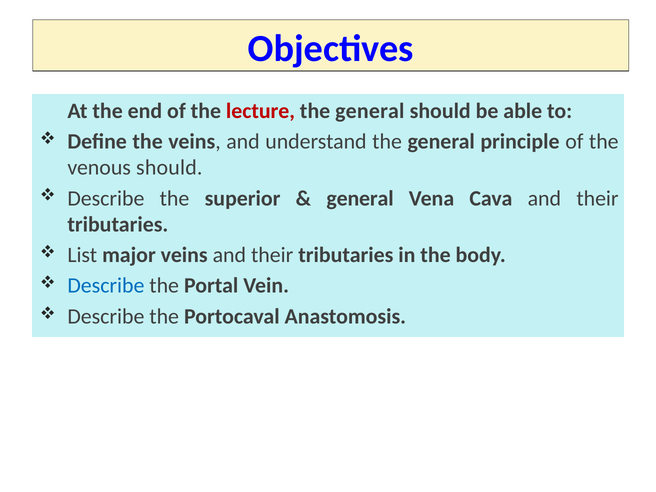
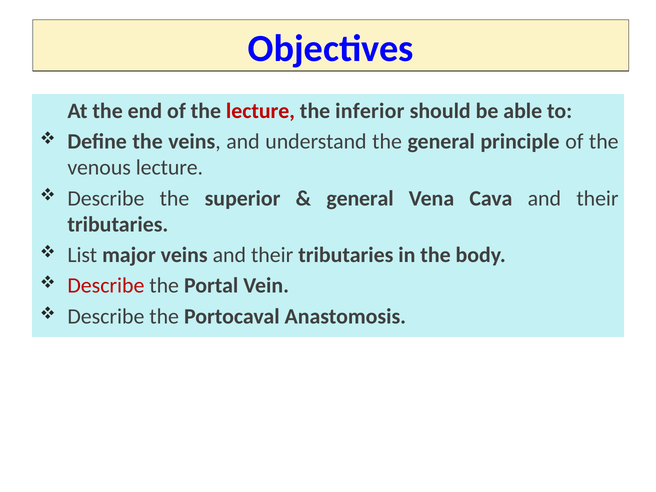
general: general -> inferior (370, 111)
venous should: should -> lecture (169, 168)
Describe colour: blue -> red (106, 286)
